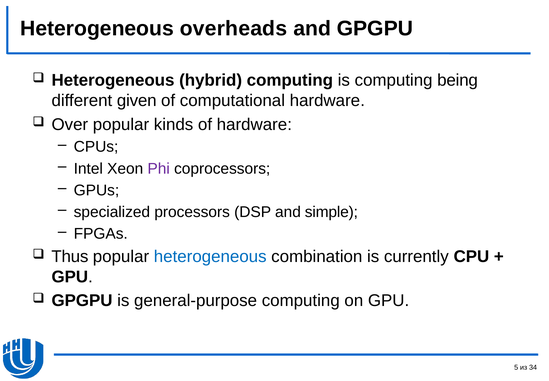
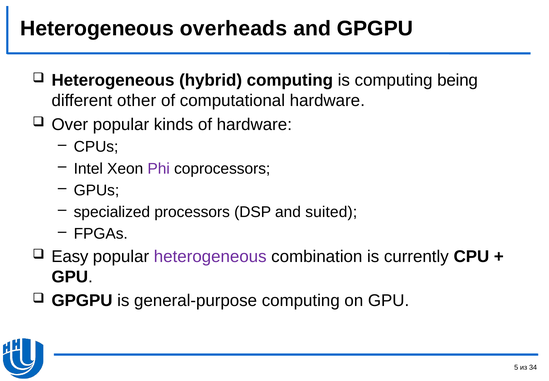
given: given -> other (137, 101)
simple: simple -> suited (331, 212)
Thus: Thus -> Easy (70, 256)
heterogeneous colour: blue -> purple (210, 256)
